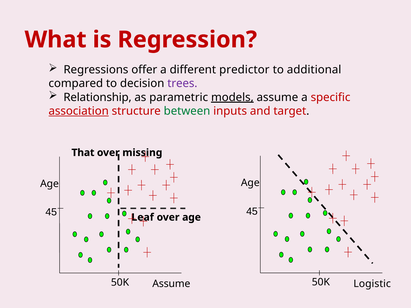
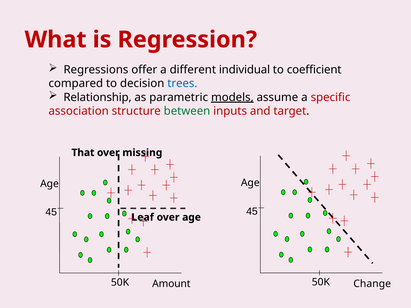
predictor: predictor -> individual (244, 70)
additional: additional -> coefficient (314, 70)
trees colour: purple -> blue (182, 84)
association underline: present -> none (79, 111)
Logistic: Logistic -> Change (372, 284)
Assume: Assume -> Amount (171, 284)
